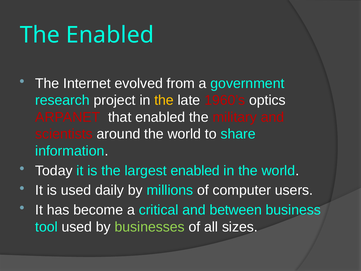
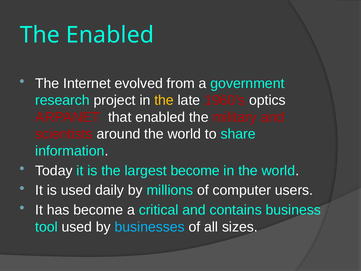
largest enabled: enabled -> become (195, 170)
between: between -> contains (236, 210)
businesses colour: light green -> light blue (150, 227)
